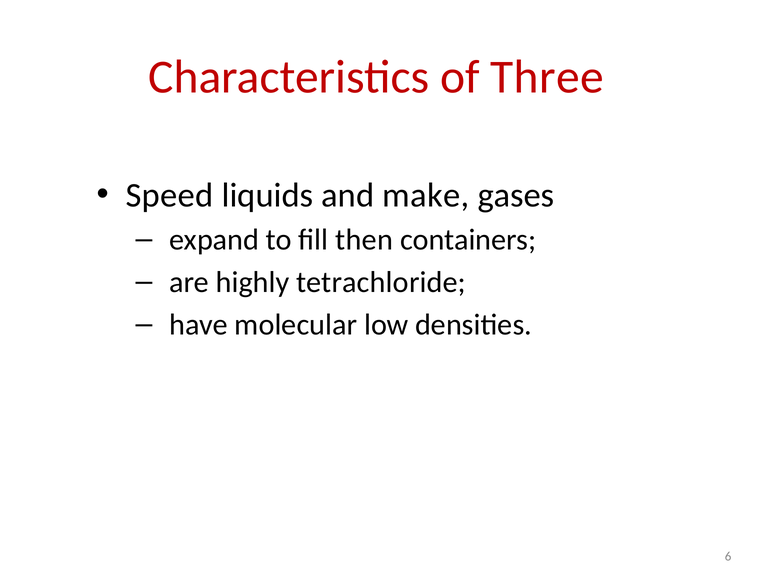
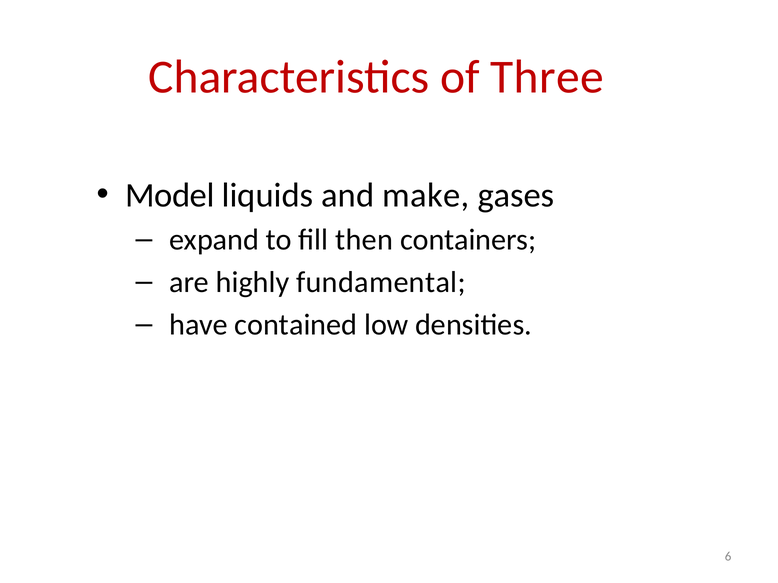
Speed: Speed -> Model (170, 196)
tetrachloride: tetrachloride -> fundamental (381, 283)
molecular: molecular -> contained (296, 325)
